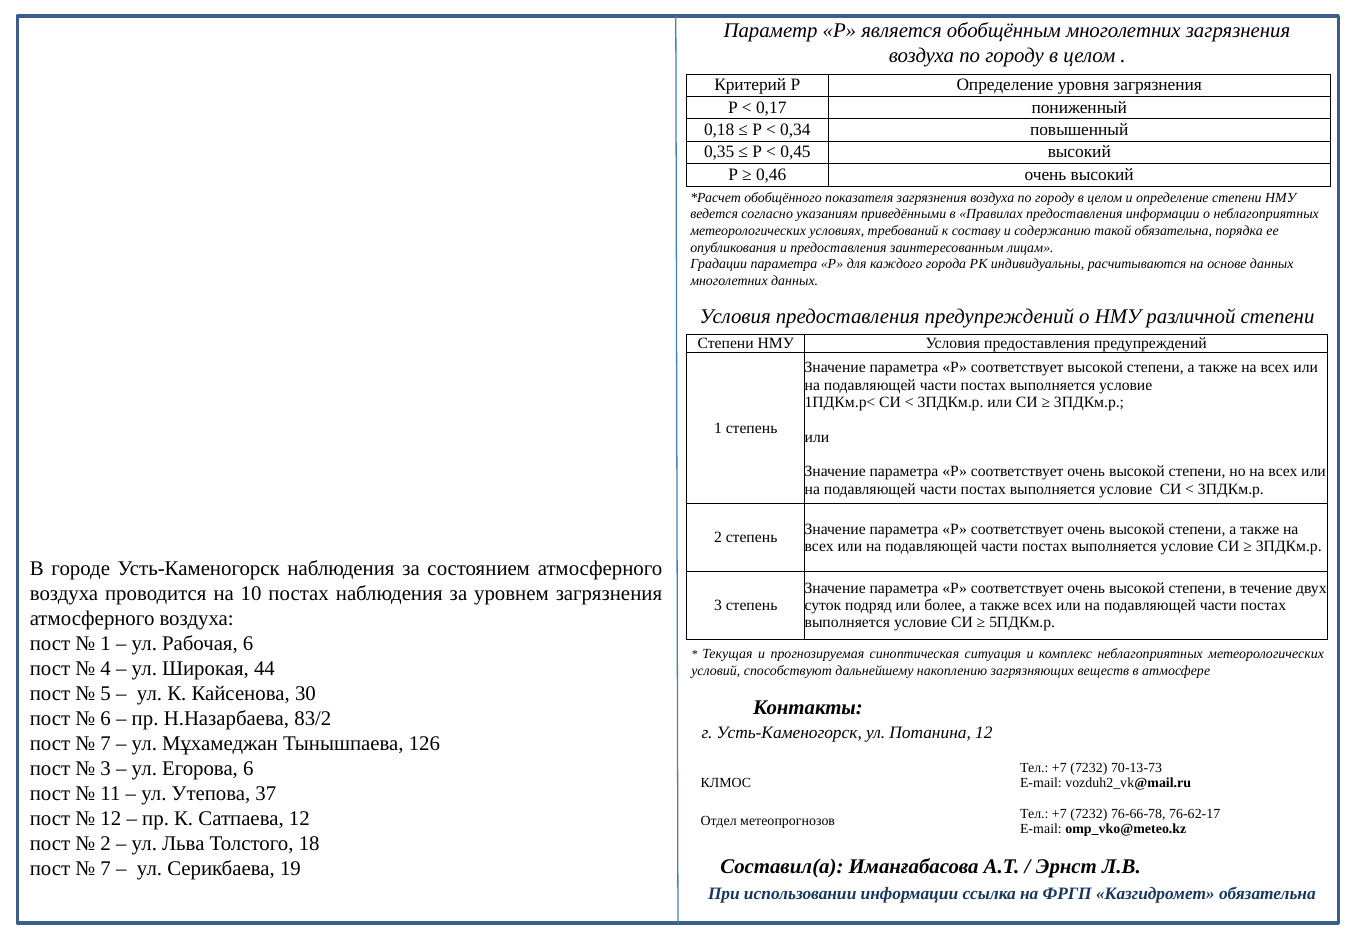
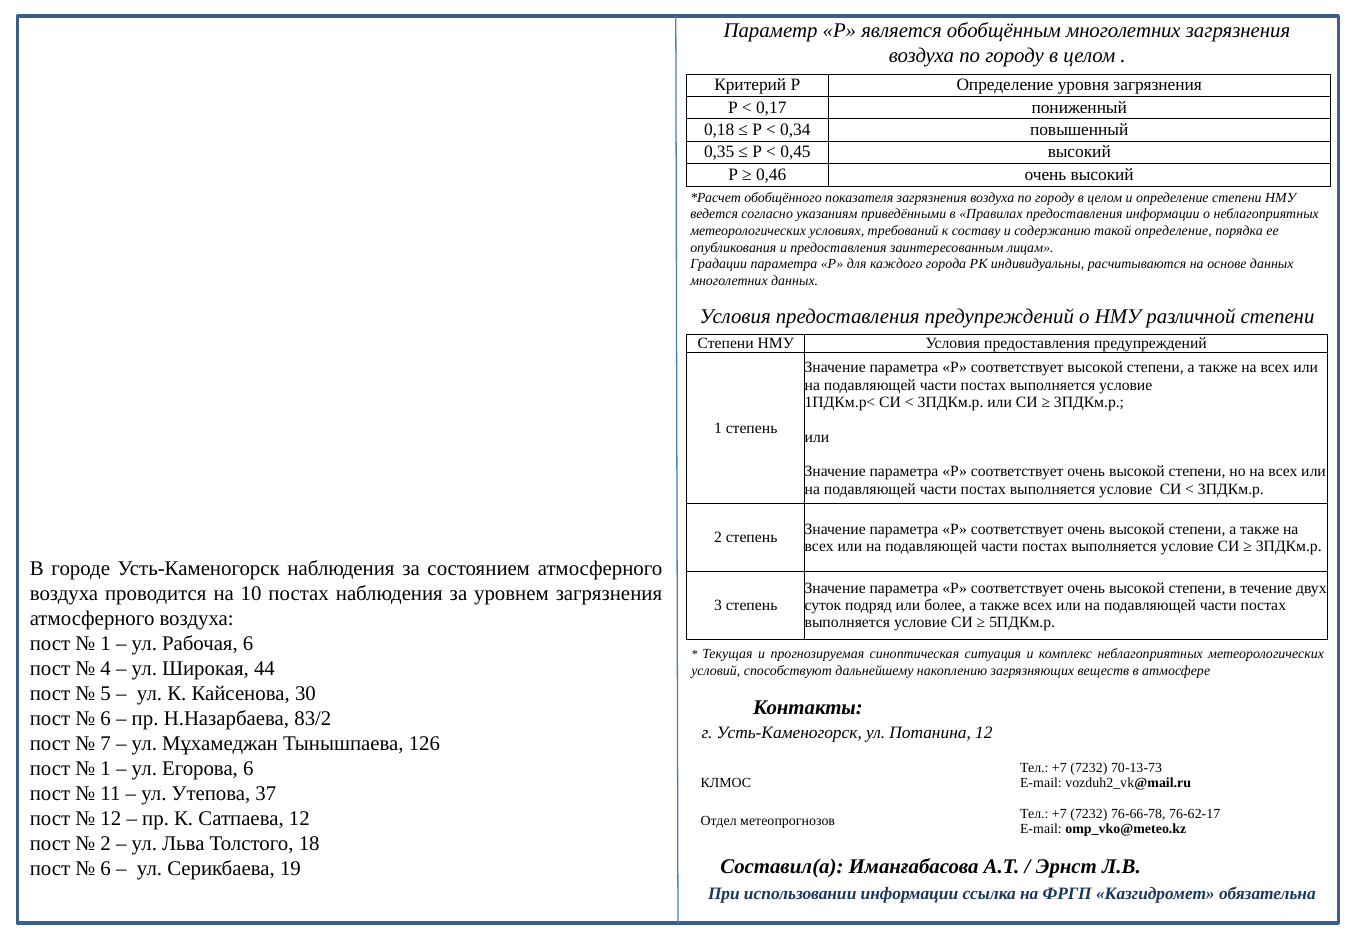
такой обязательна: обязательна -> определение (1173, 231)
3: 3 -> 1 (106, 769)
7: 7 -> 6 (106, 869)
